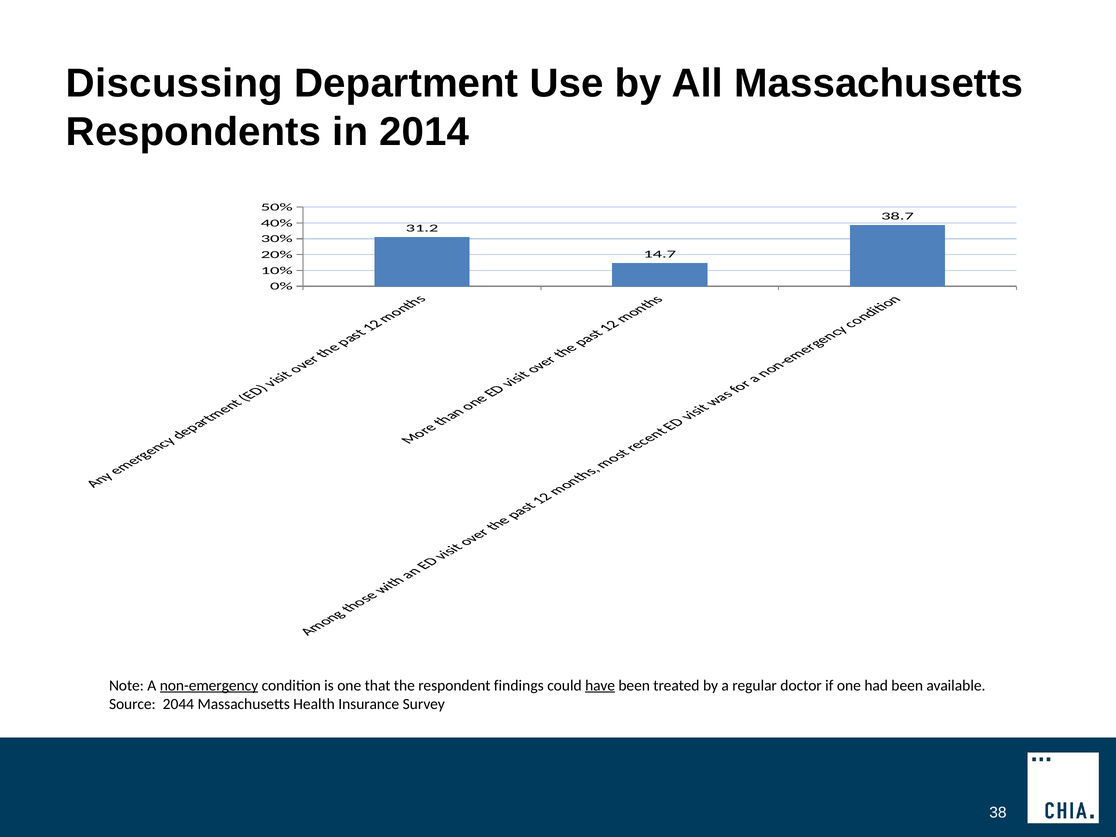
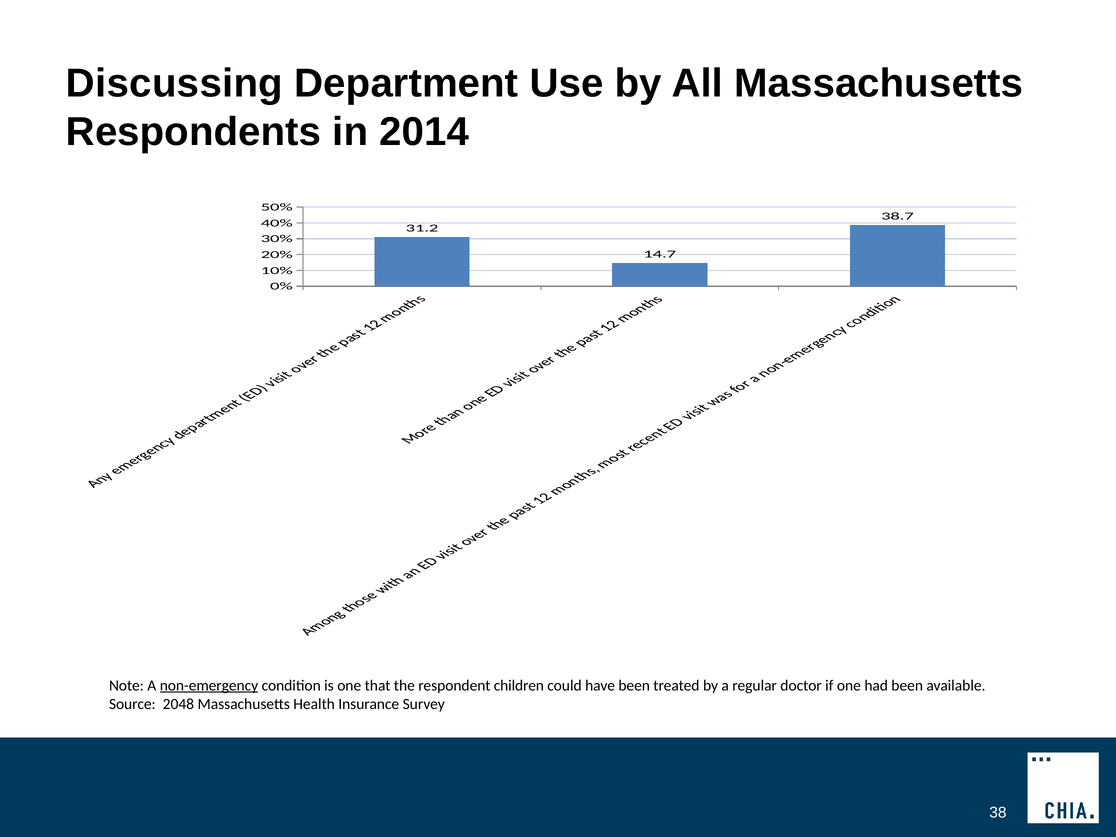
findings: findings -> children (519, 685)
have underline: present -> none (600, 685)
2044: 2044 -> 2048 (178, 704)
